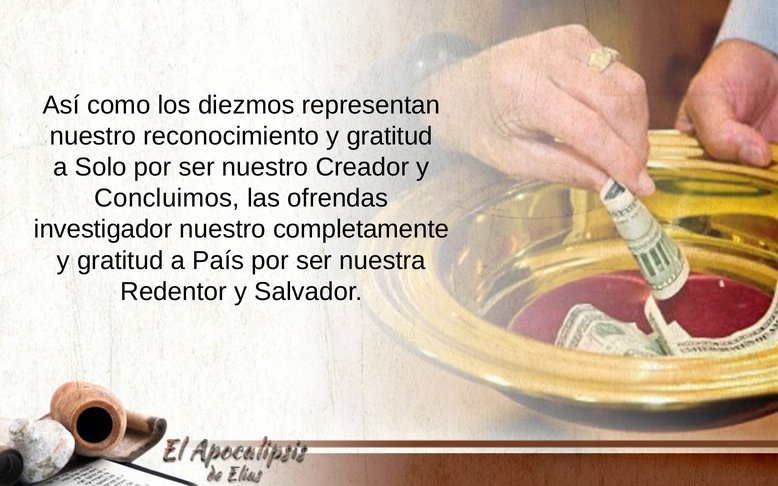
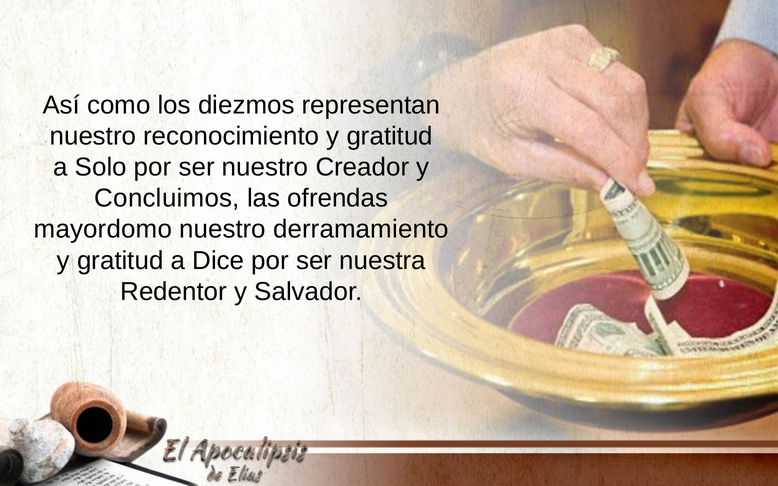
investigador: investigador -> mayordomo (103, 229)
completamente: completamente -> derramamiento (361, 229)
País: País -> Dice (218, 261)
